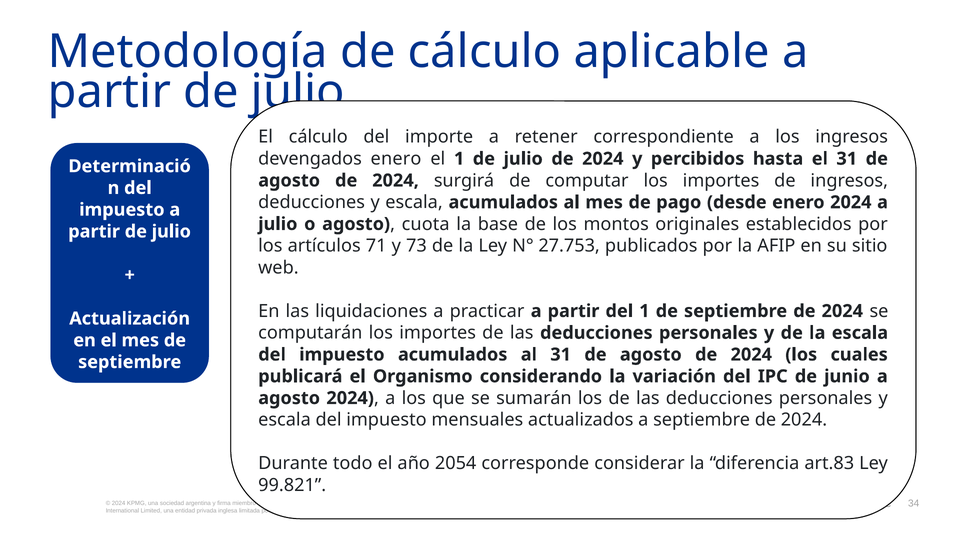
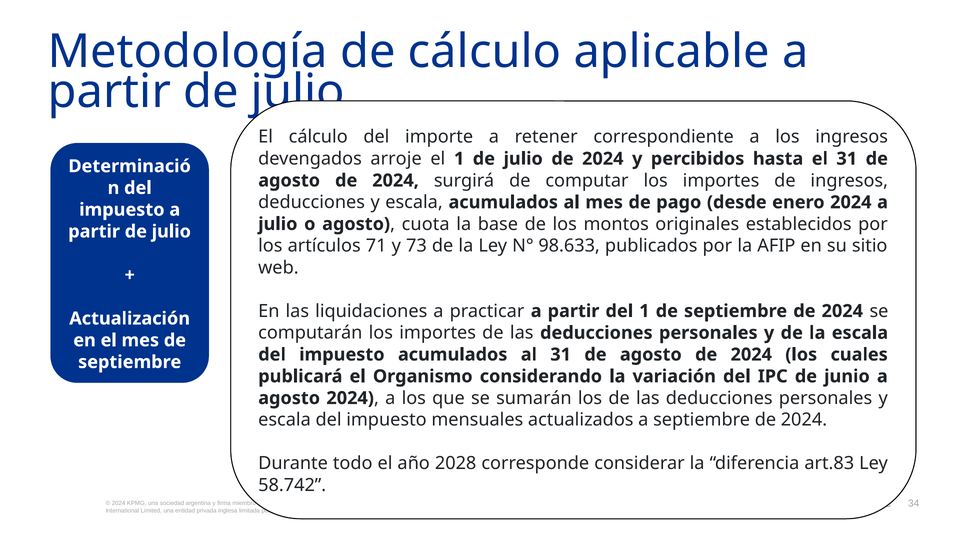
devengados enero: enero -> arroje (396, 159)
27.753: 27.753 -> 98.633 (569, 246)
2054: 2054 -> 2028 (456, 463)
99.821: 99.821 -> 58.742 (292, 485)
